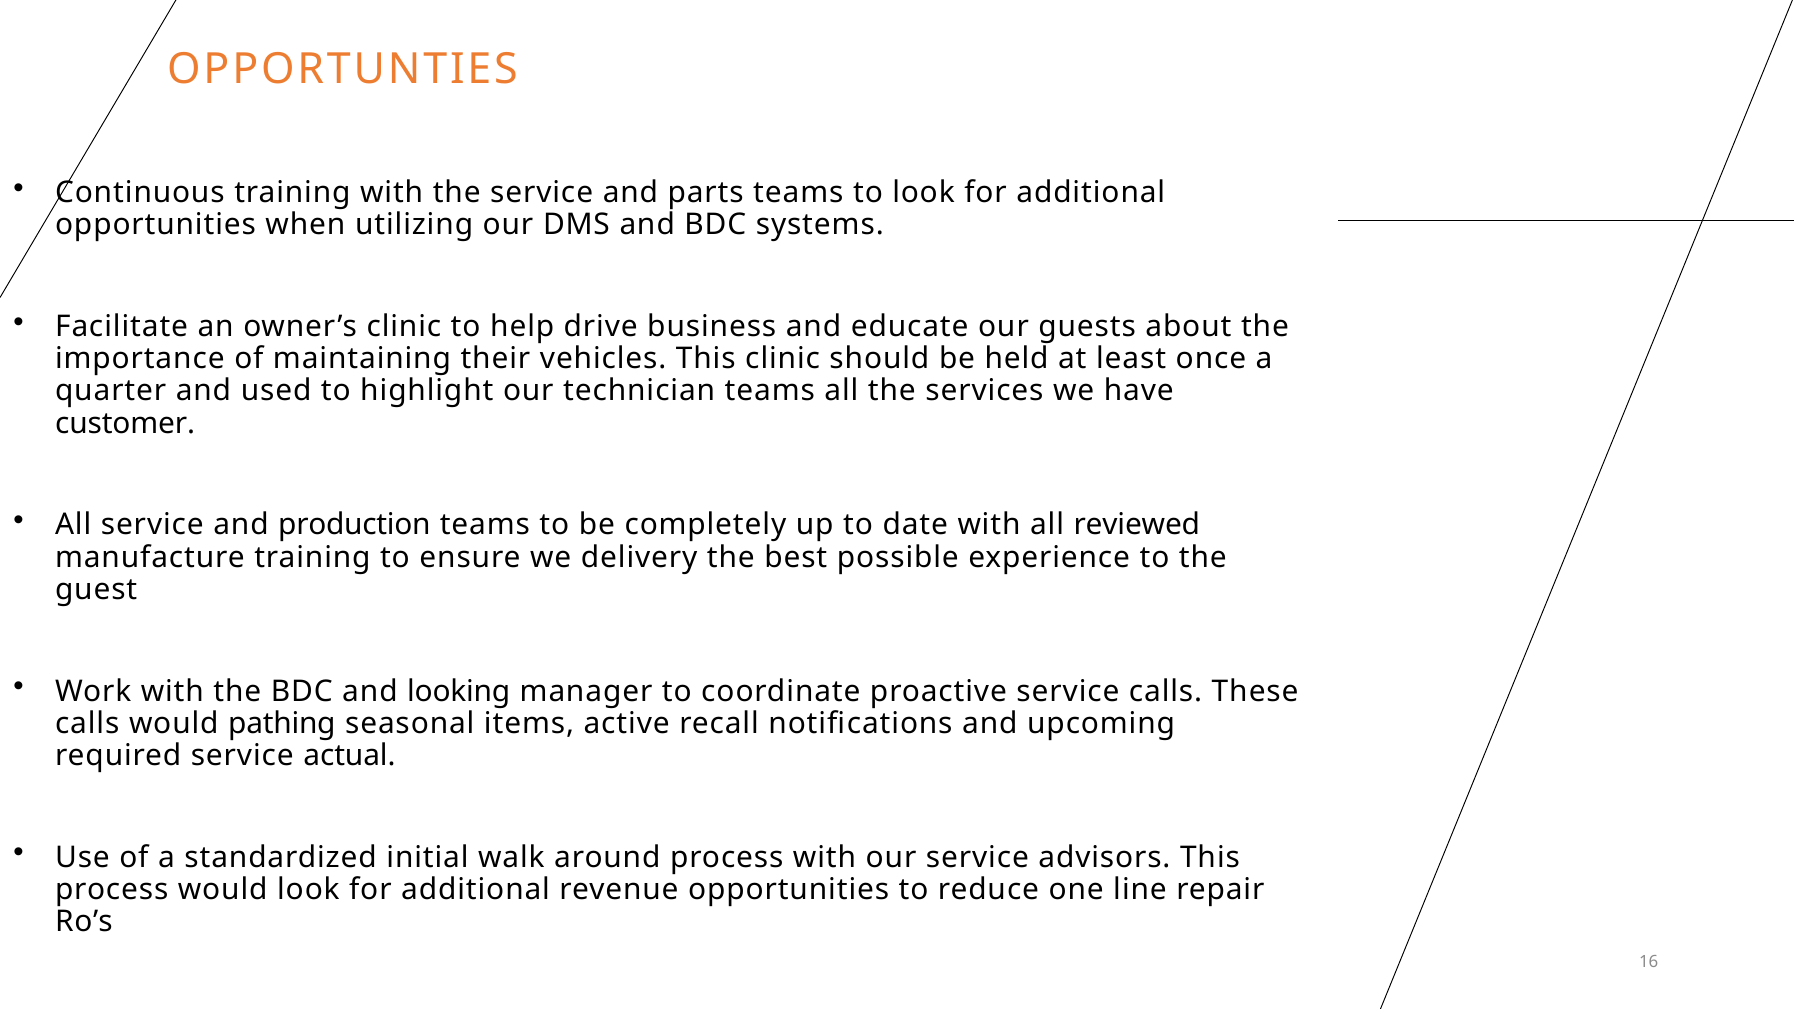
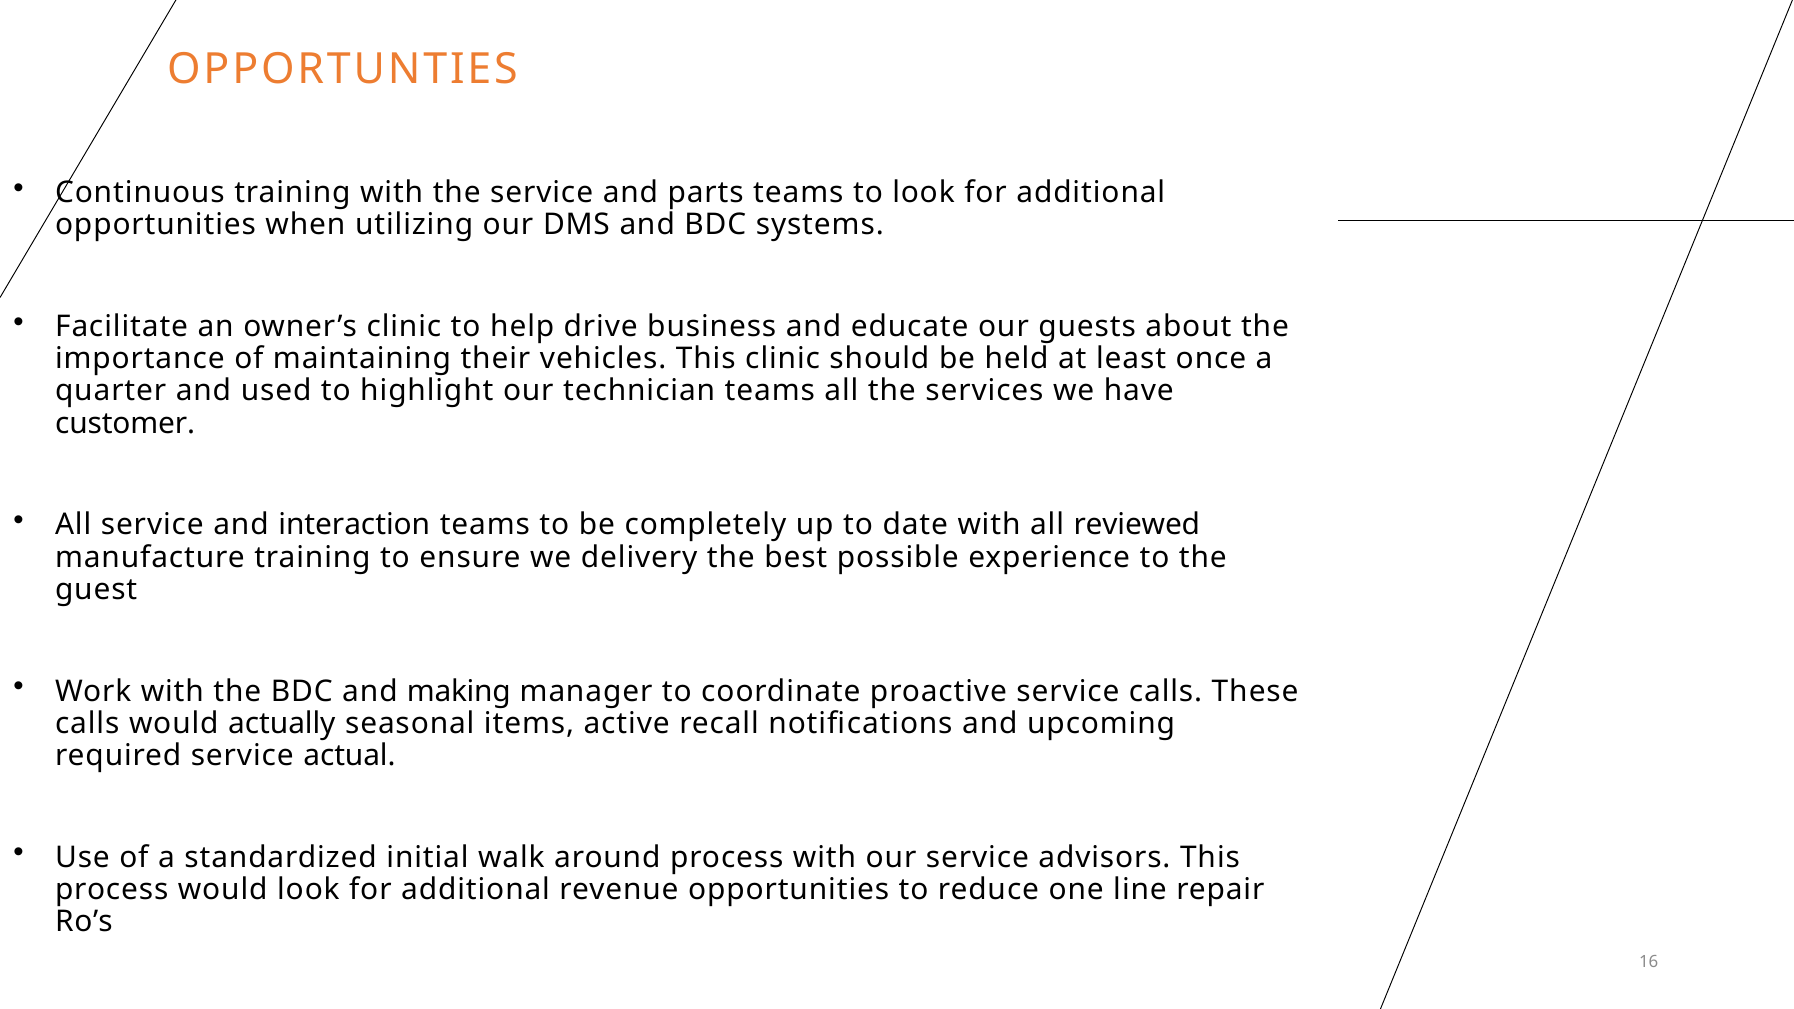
production: production -> interaction (354, 525)
looking: looking -> making (459, 691)
pathing: pathing -> actually (282, 724)
